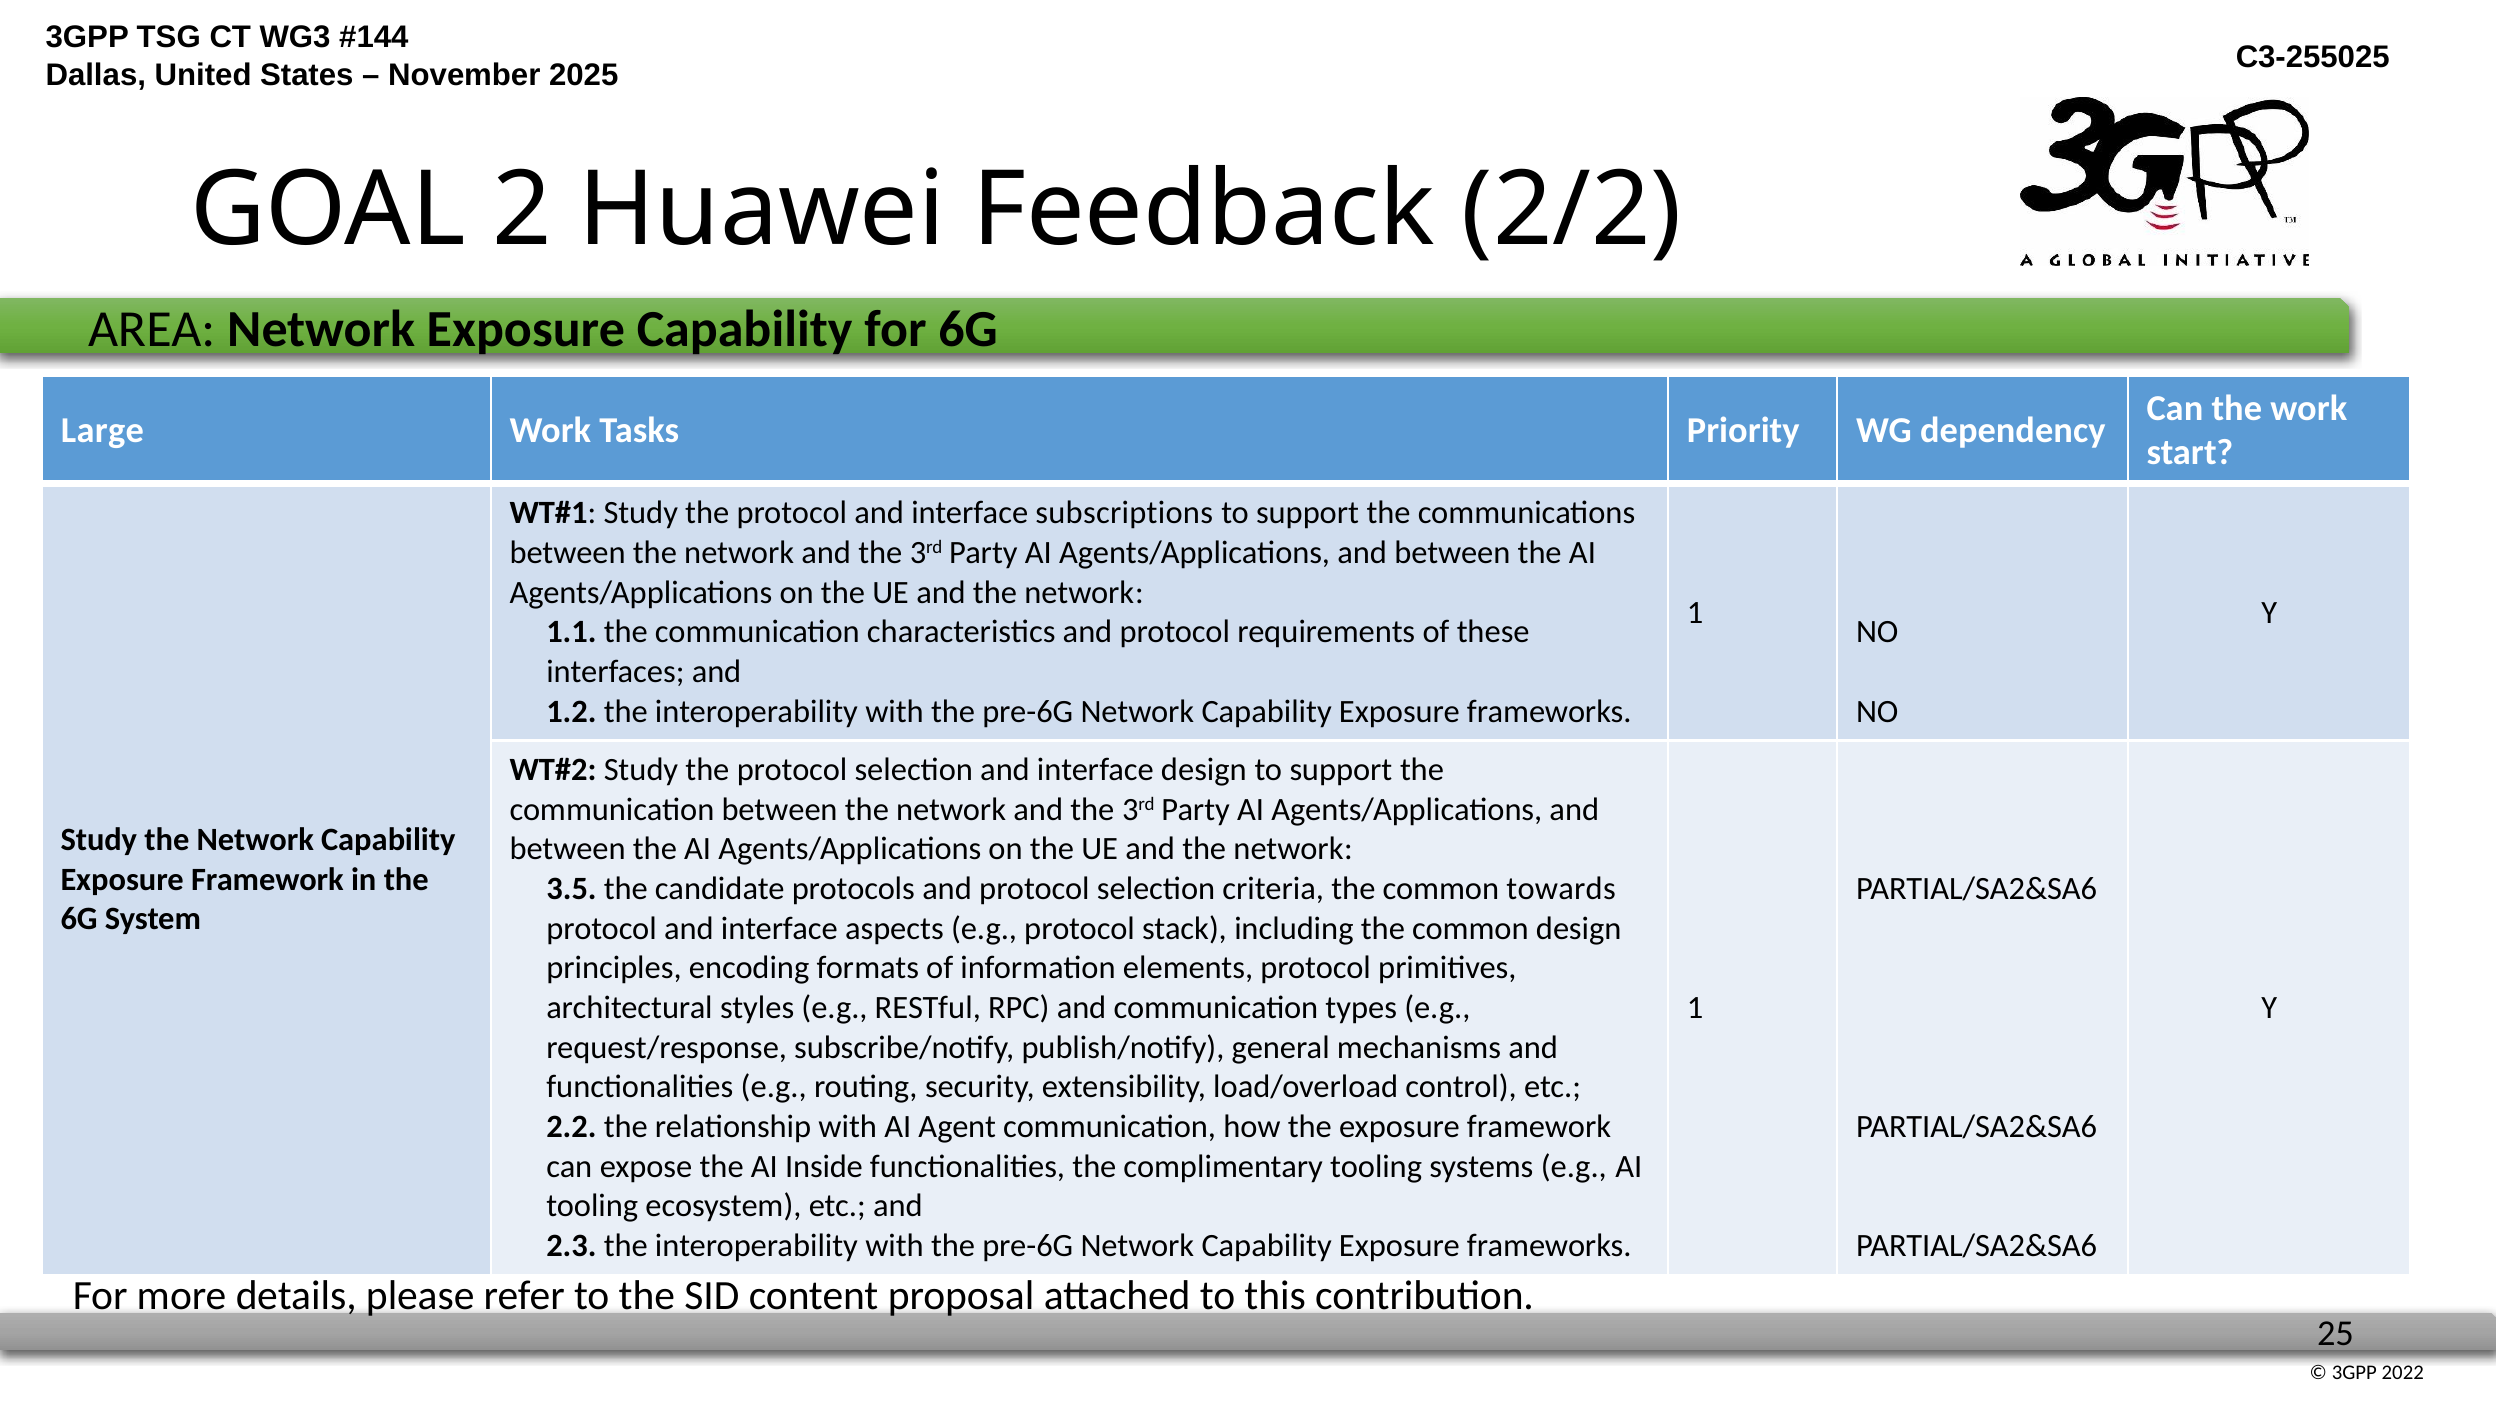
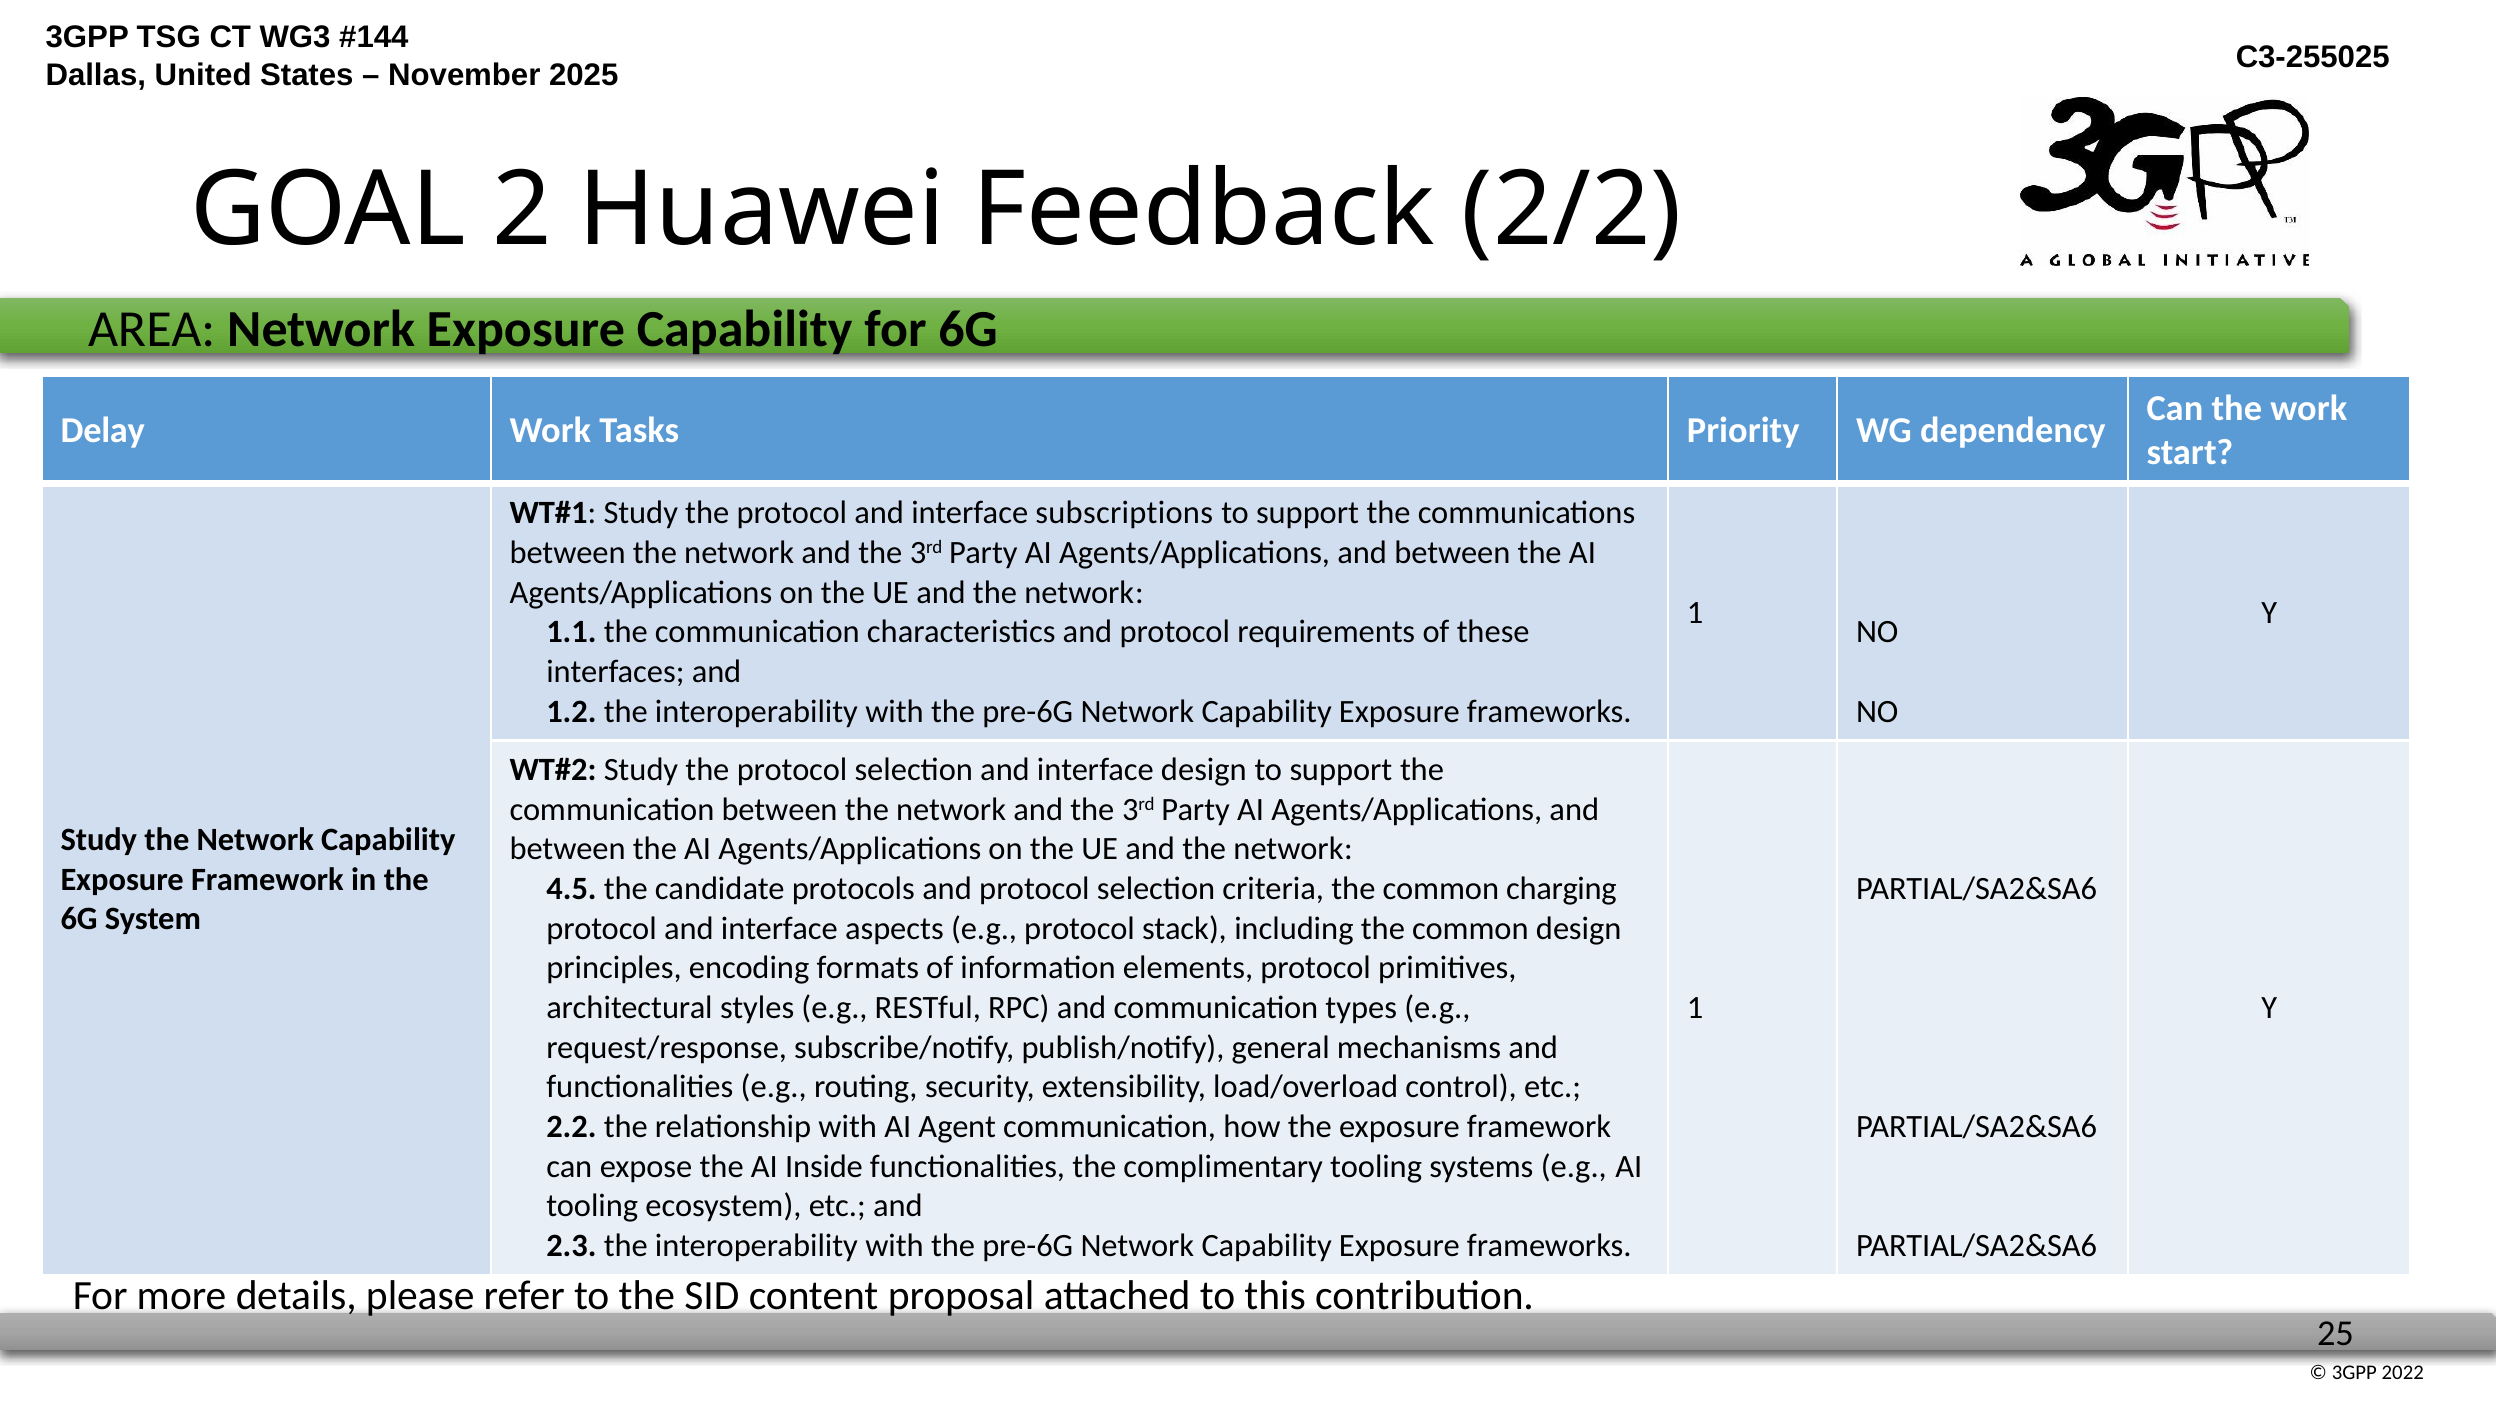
Large: Large -> Delay (103, 430)
3.5: 3.5 -> 4.5 (572, 889)
towards: towards -> charging (1561, 889)
